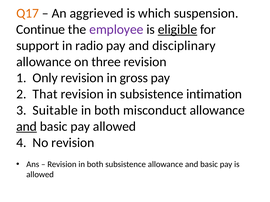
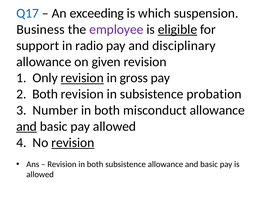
Q17 colour: orange -> blue (28, 13)
aggrieved: aggrieved -> exceeding (97, 13)
Continue: Continue -> Business (41, 30)
three: three -> given (106, 62)
revision underline: none -> present (82, 78)
2 That: That -> Both (45, 94)
intimation: intimation -> probation (214, 94)
Suitable: Suitable -> Number (55, 111)
revision underline: none -> present (73, 143)
